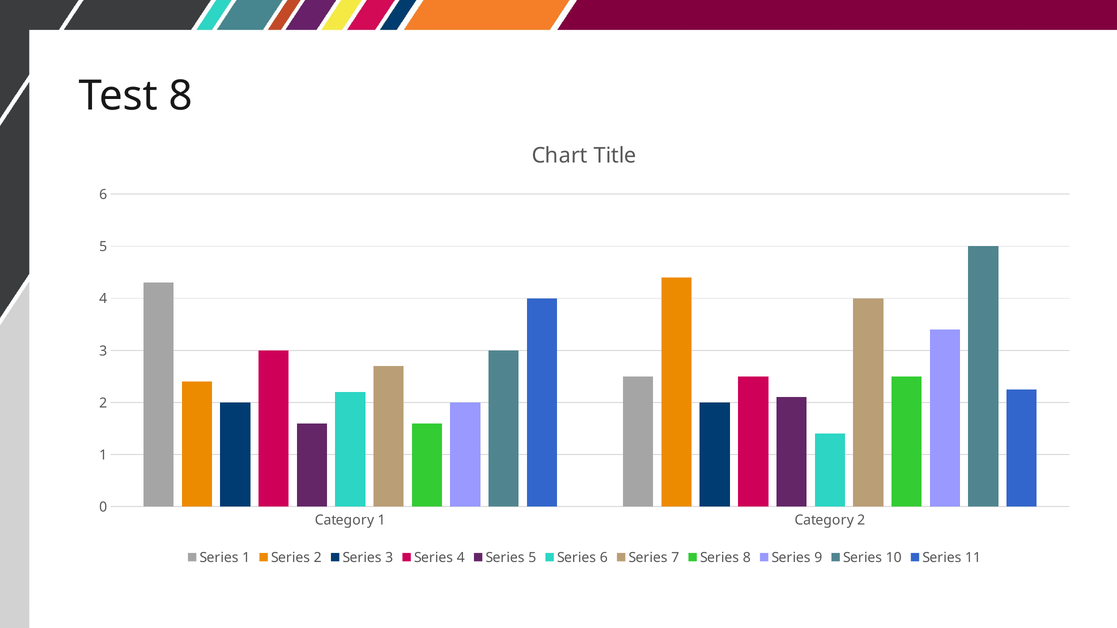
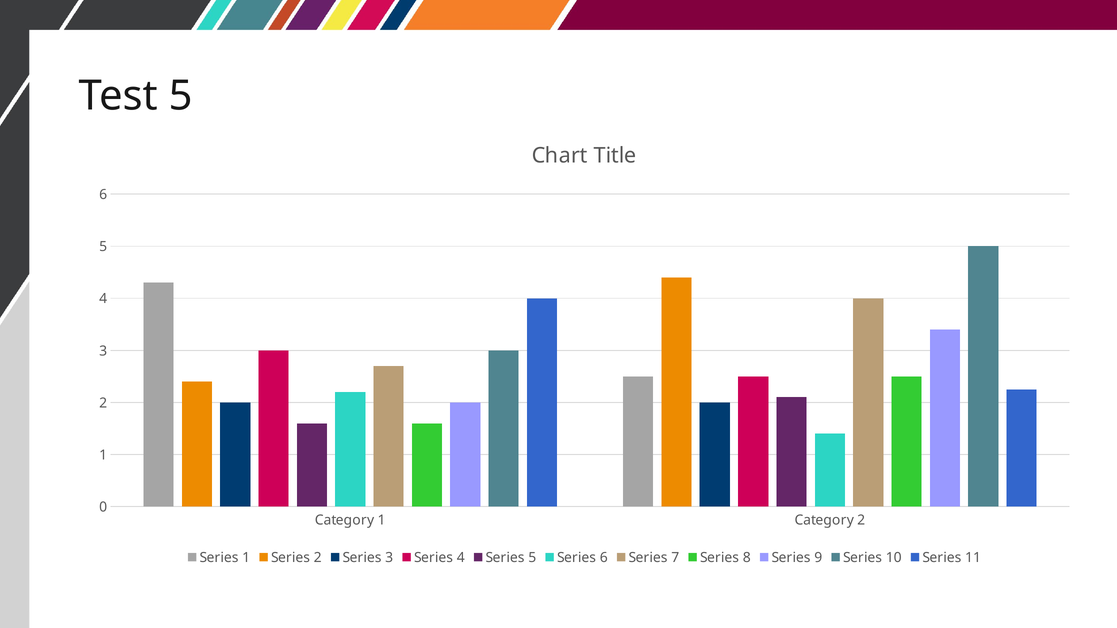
Test 8: 8 -> 5 (181, 96)
